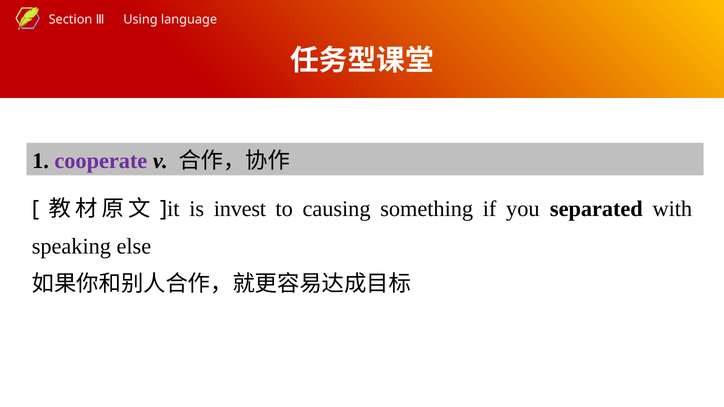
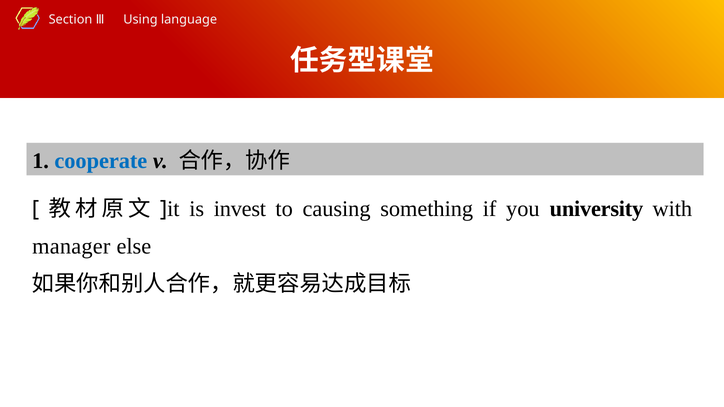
cooperate colour: purple -> blue (101, 161)
separated: separated -> university (596, 209)
speaking: speaking -> manager (71, 246)
